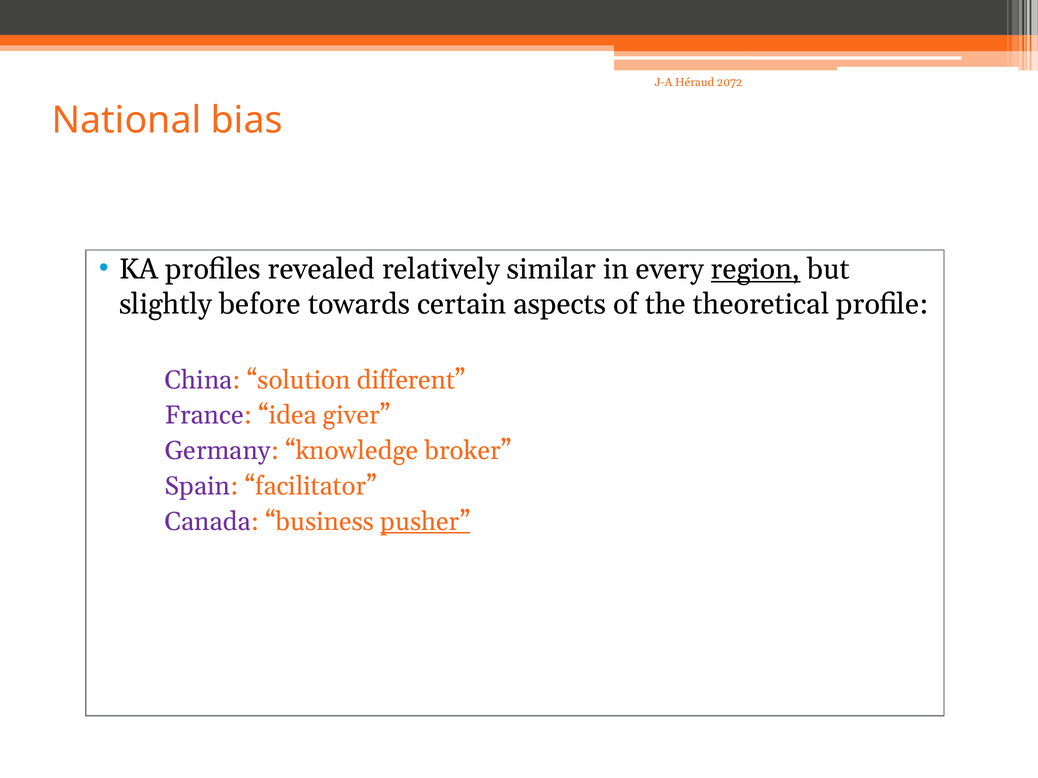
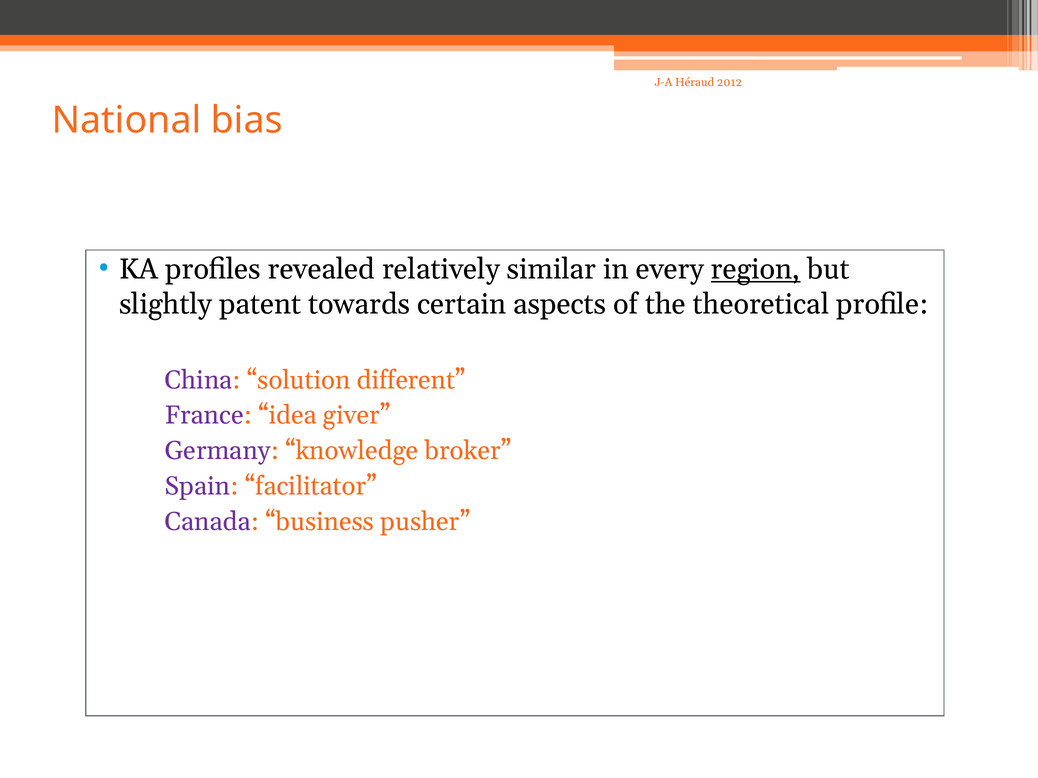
2072: 2072 -> 2012 (729, 82)
before: before -> patent (260, 304)
pusher underline: present -> none (425, 522)
